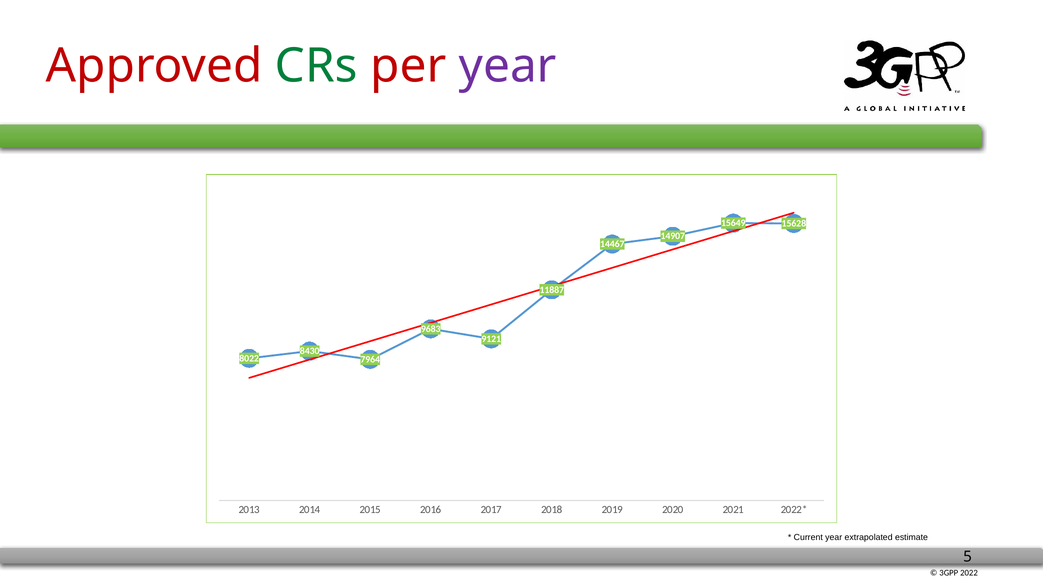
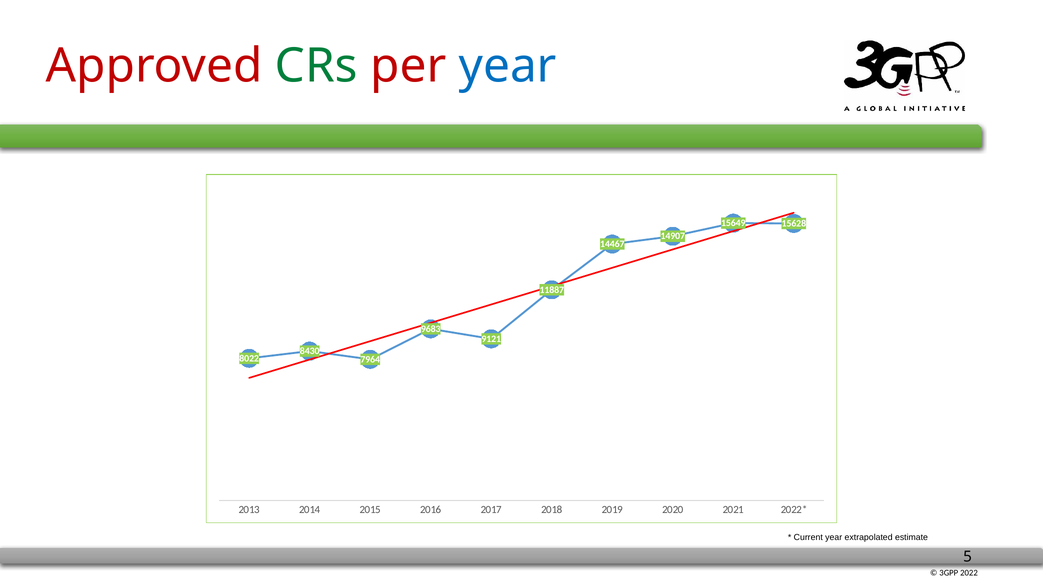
year colour: purple -> blue (508, 66)
